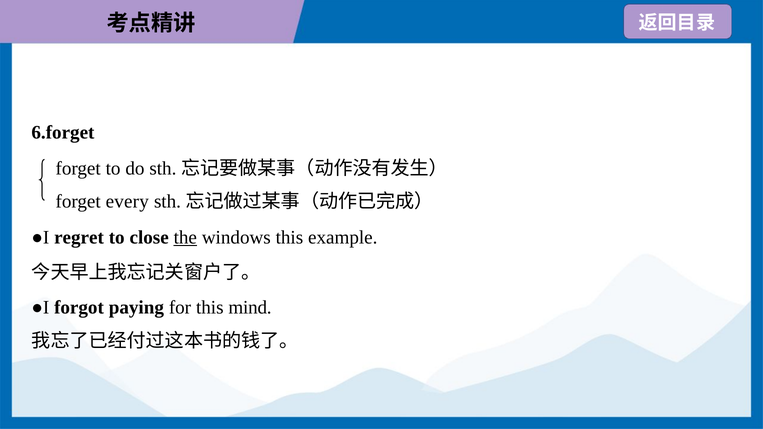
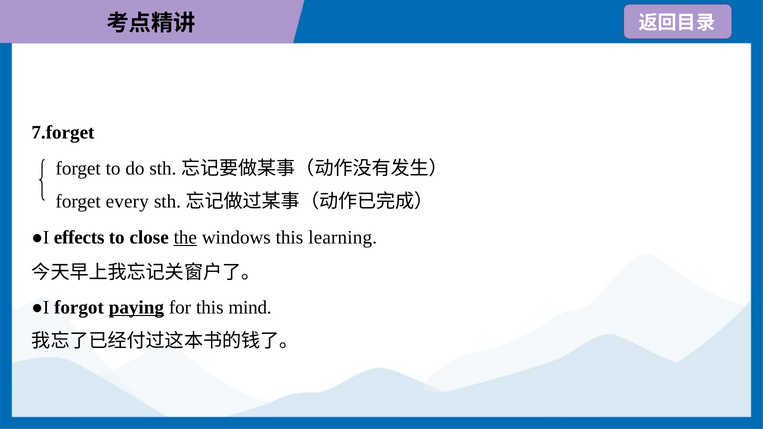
6.forget: 6.forget -> 7.forget (63, 132)
regret: regret -> effects (79, 238)
example: example -> learning (343, 238)
paying underline: none -> present (136, 307)
